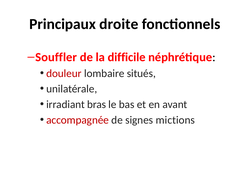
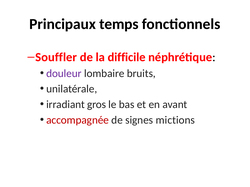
droite: droite -> temps (119, 24)
douleur colour: red -> purple (64, 74)
situés: situés -> bruits (141, 74)
bras: bras -> gros (97, 105)
